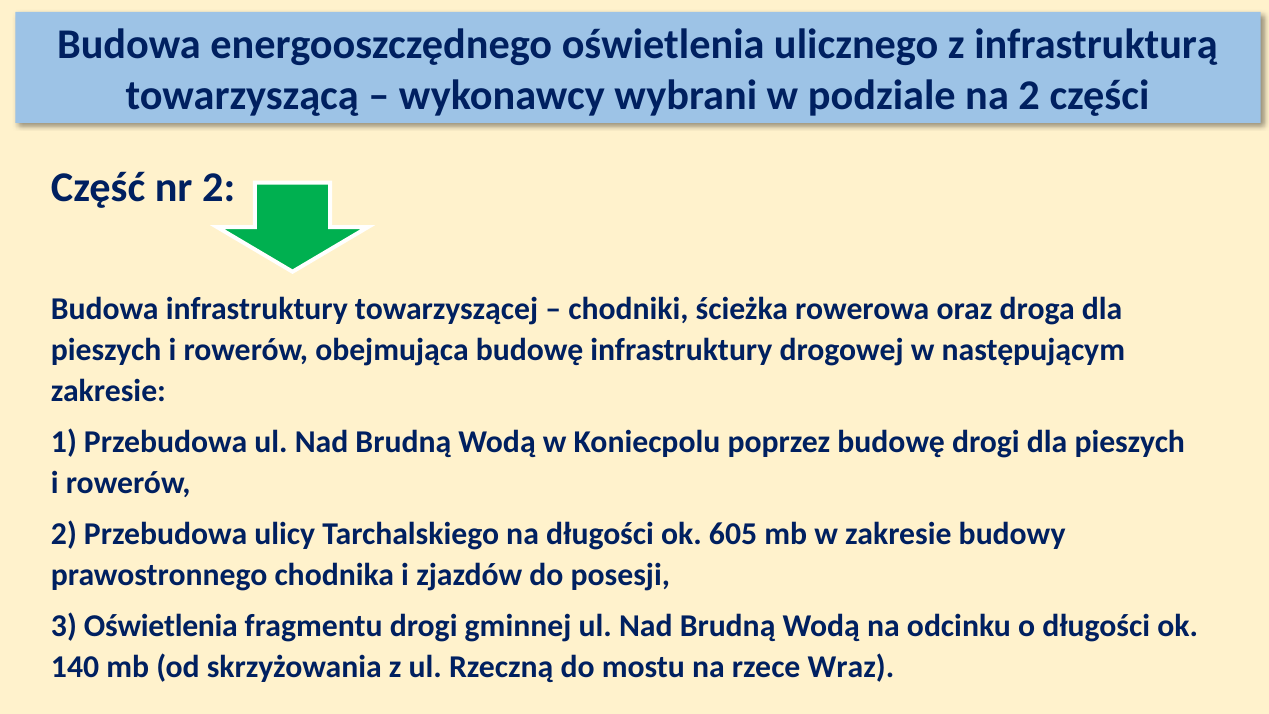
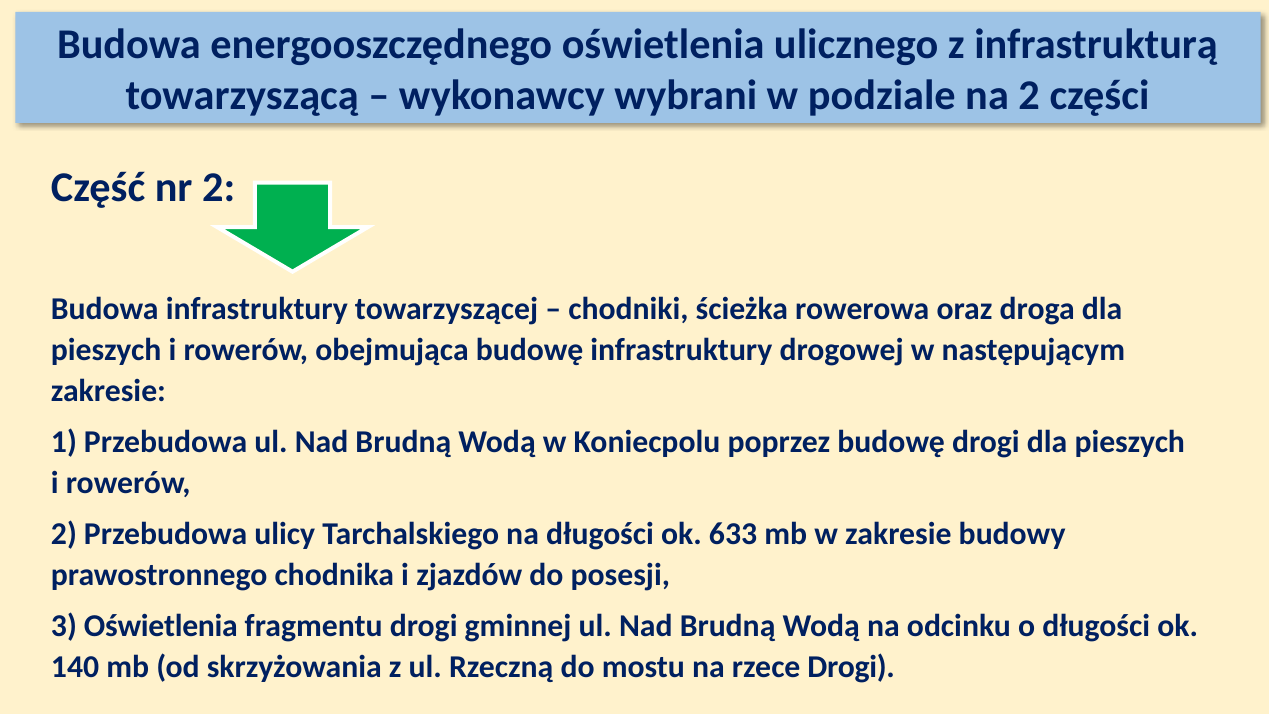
605: 605 -> 633 (733, 534)
rzece Wraz: Wraz -> Drogi (851, 667)
